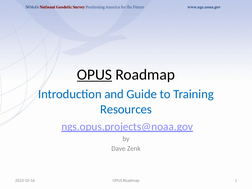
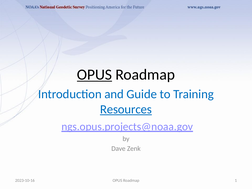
Resources underline: none -> present (126, 109)
